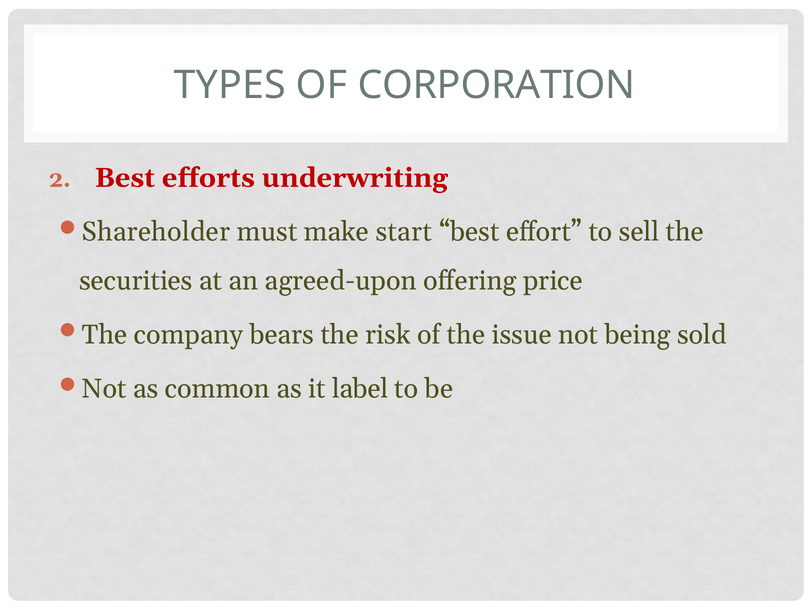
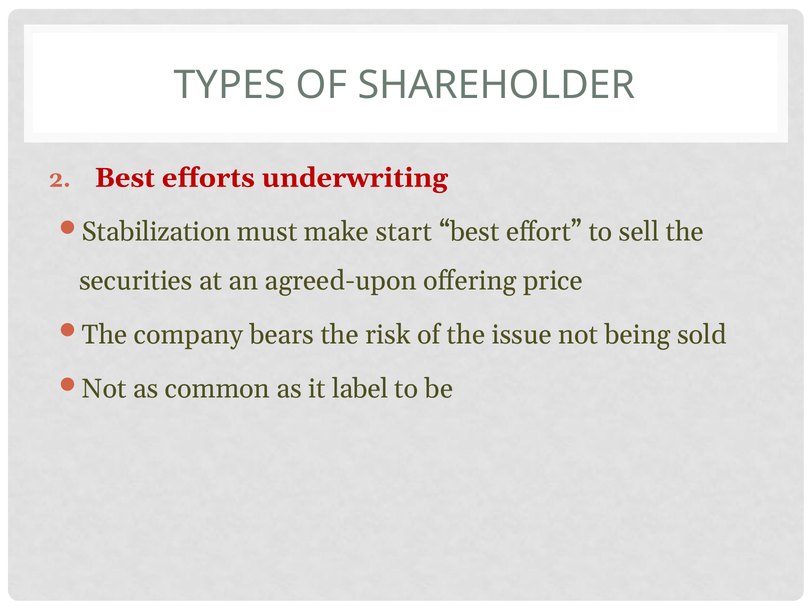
CORPORATION: CORPORATION -> SHAREHOLDER (496, 85)
Shareholder: Shareholder -> Stabilization (156, 232)
